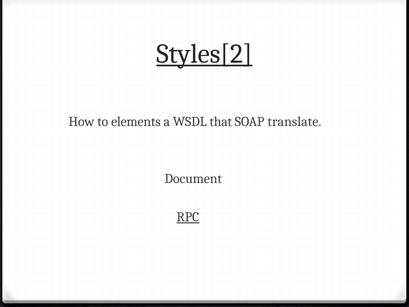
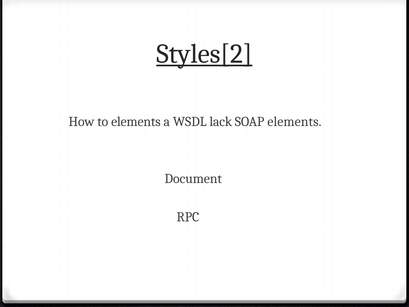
that: that -> lack (221, 121)
SOAP translate: translate -> elements (294, 121)
RPC underline: present -> none (188, 217)
